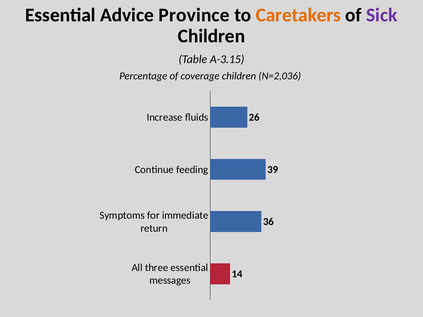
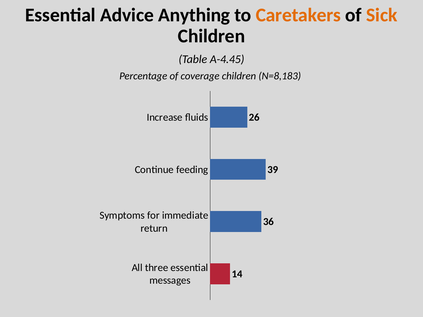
Province: Province -> Anything (194, 15)
Sick colour: purple -> orange (382, 15)
A-3.15: A-3.15 -> A-4.45 (227, 59)
N=2,036: N=2,036 -> N=8,183 (280, 76)
